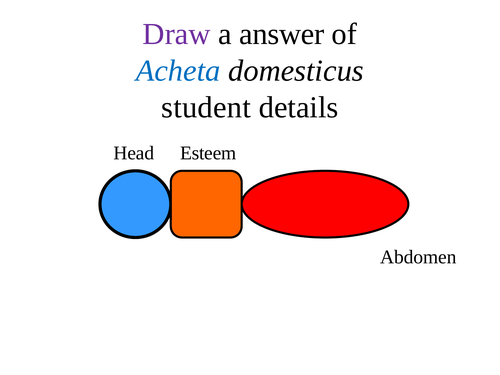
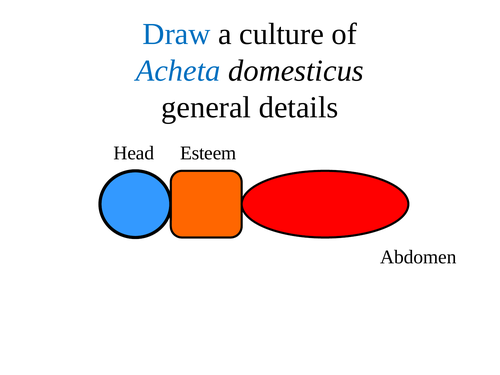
Draw colour: purple -> blue (177, 34)
answer: answer -> culture (282, 34)
student: student -> general (206, 108)
